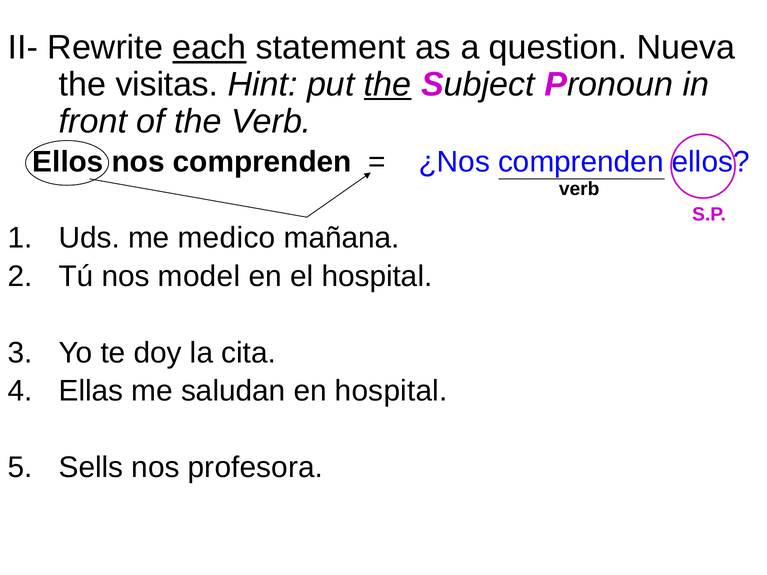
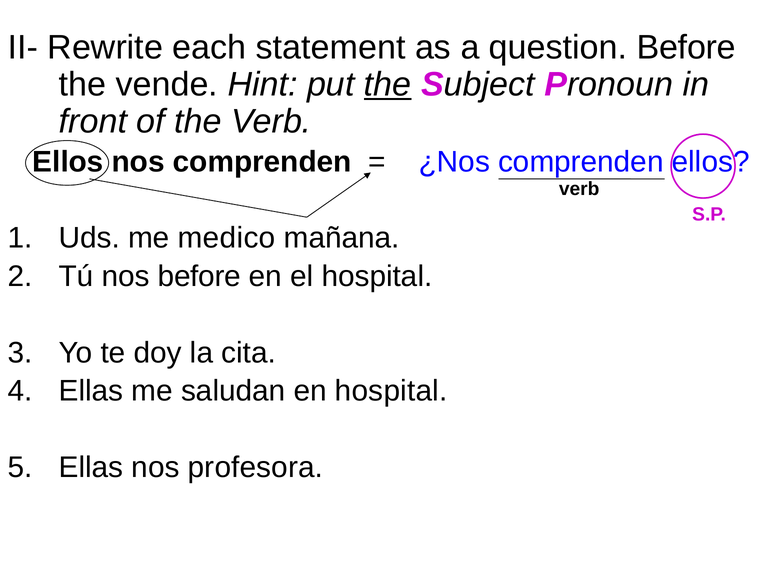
each underline: present -> none (209, 48)
question Nueva: Nueva -> Before (686, 48)
visitas: visitas -> vende (167, 84)
nos model: model -> before (199, 276)
Sells: Sells -> Ellas (91, 467)
